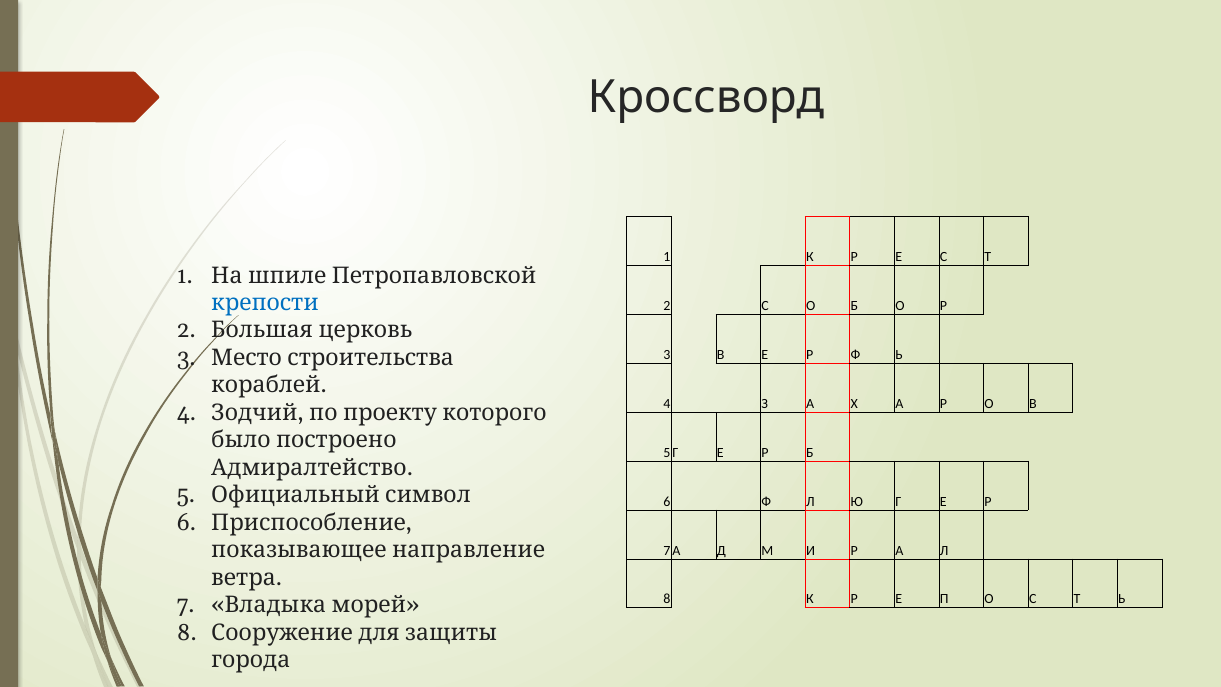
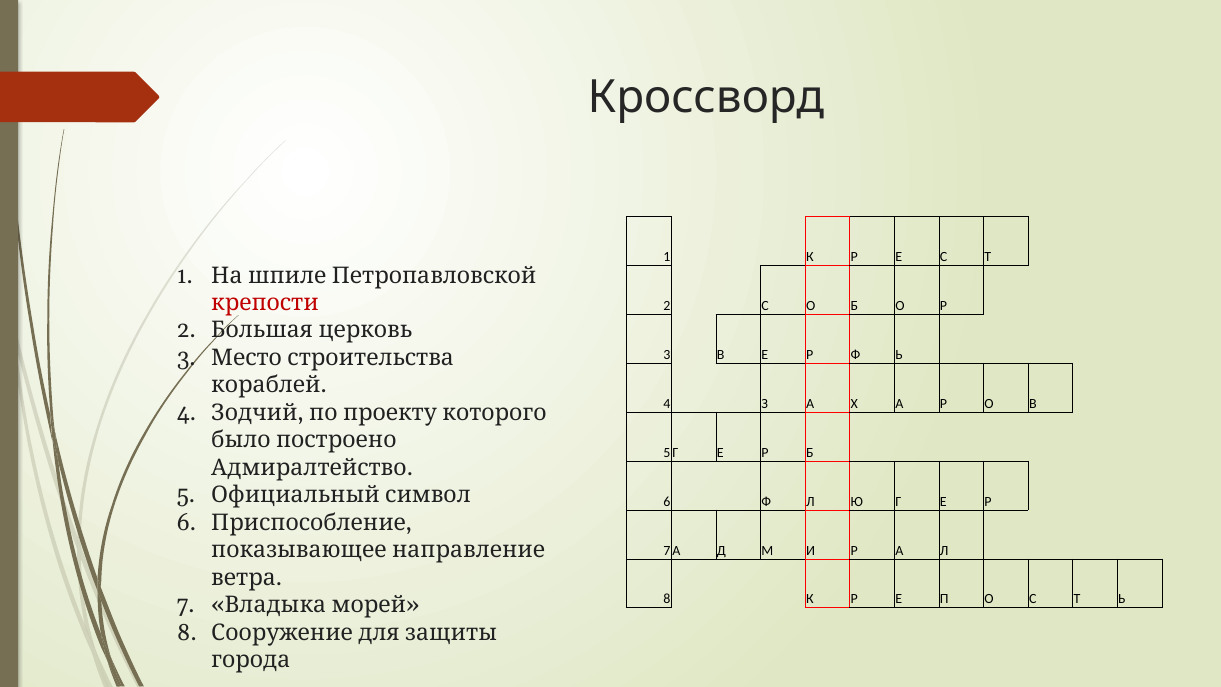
крепости colour: blue -> red (265, 303)
